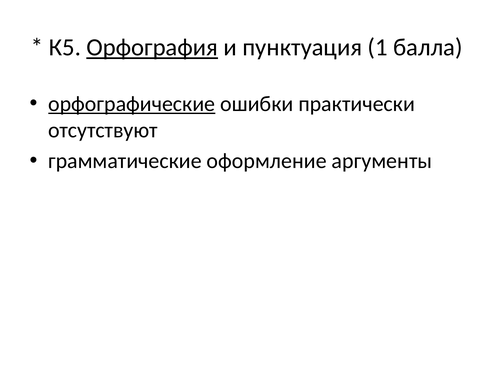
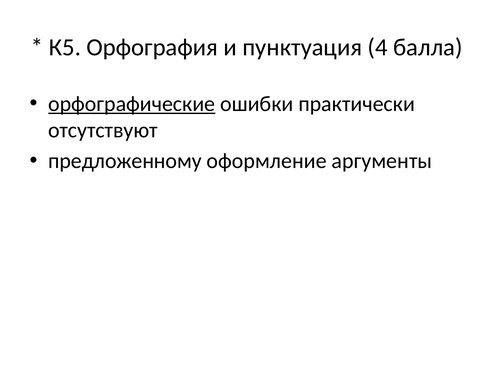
Орфография underline: present -> none (152, 47)
1: 1 -> 4 (378, 47)
грамматические: грамматические -> предложенному (125, 161)
